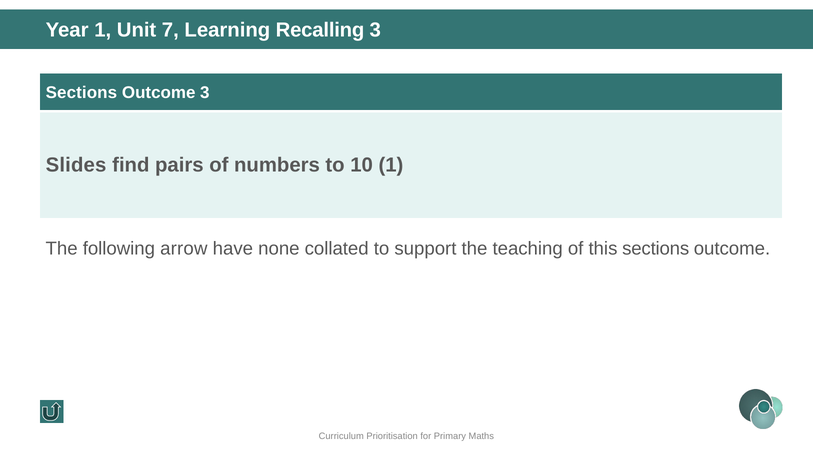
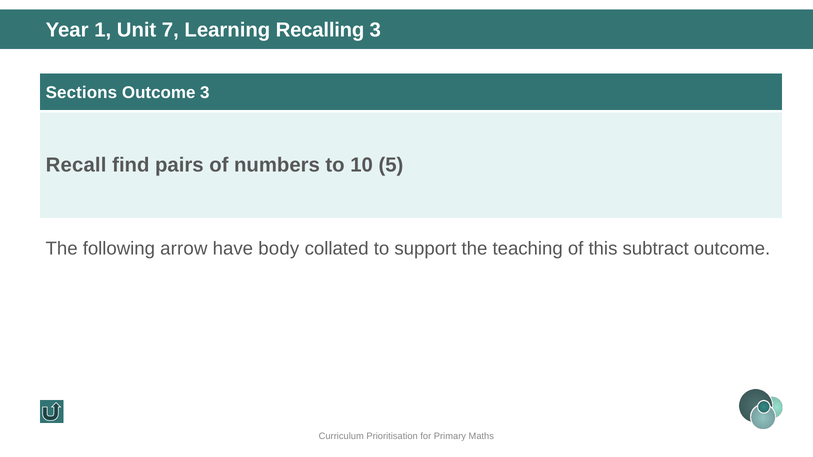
Slides: Slides -> Recall (76, 165)
10 1: 1 -> 5 (391, 165)
none: none -> body (279, 249)
this sections: sections -> subtract (656, 249)
